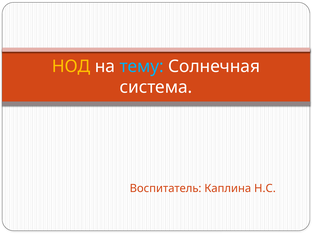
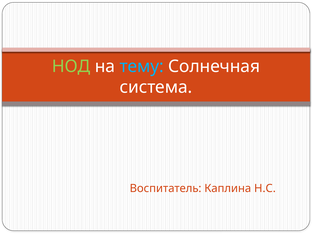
НОД colour: yellow -> light green (71, 66)
